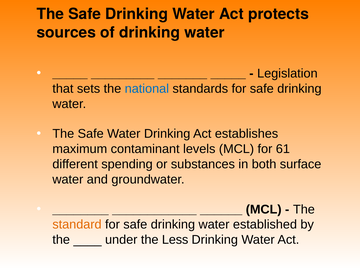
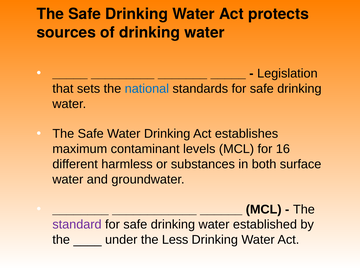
61: 61 -> 16 (283, 149)
spending: spending -> harmless (127, 164)
standard colour: orange -> purple (77, 225)
